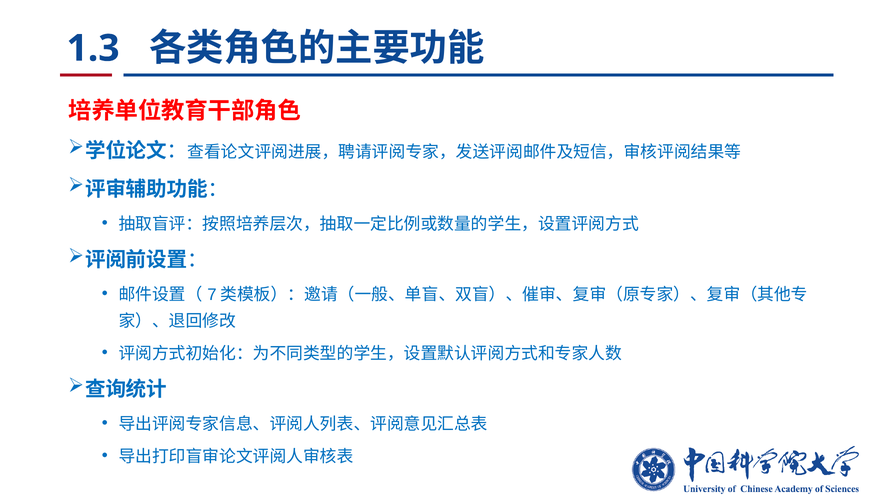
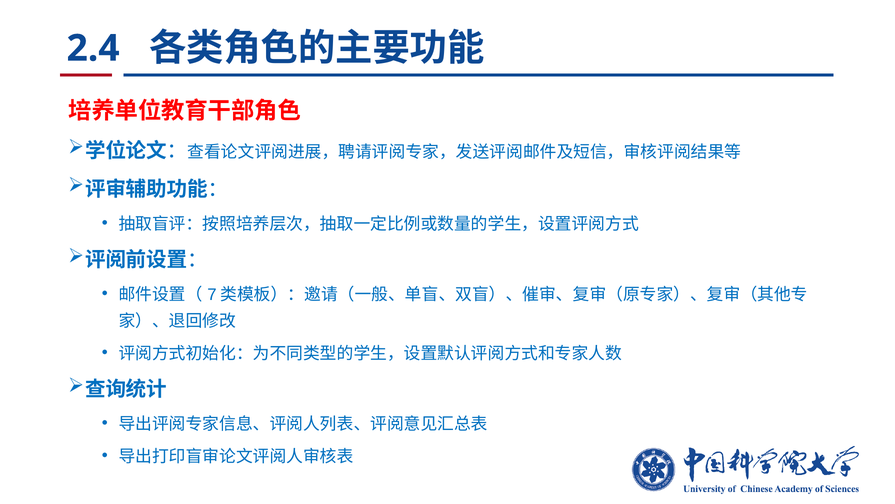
1.3: 1.3 -> 2.4 (93, 48)
